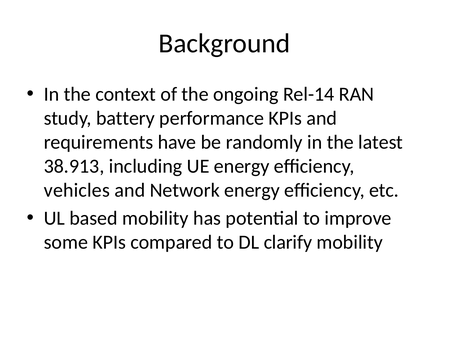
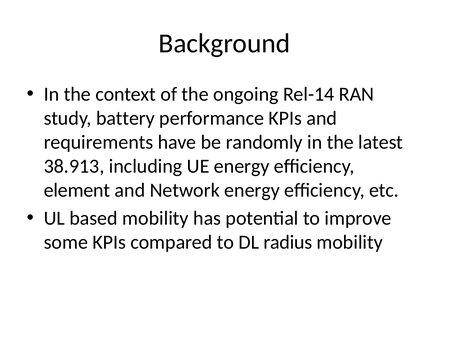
vehicles: vehicles -> element (77, 190)
clarify: clarify -> radius (288, 242)
